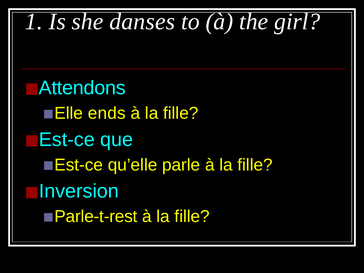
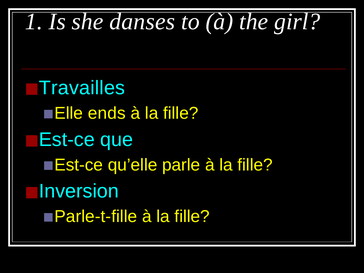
Attendons: Attendons -> Travailles (82, 88)
Parle-t-rest: Parle-t-rest -> Parle-t-fille (96, 217)
